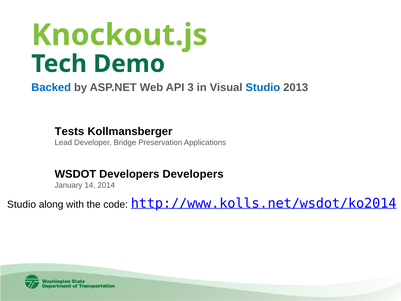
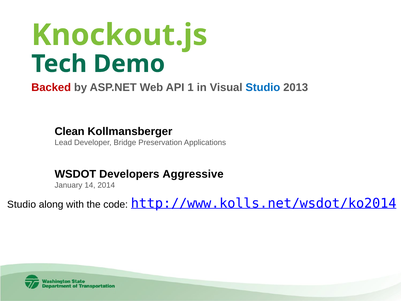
Backed colour: blue -> red (51, 88)
3: 3 -> 1 (191, 88)
Tests: Tests -> Clean (70, 131)
Developers Developers: Developers -> Aggressive (193, 174)
